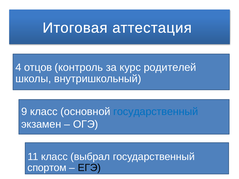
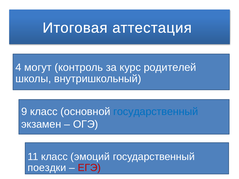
отцов: отцов -> могут (38, 67)
выбрал: выбрал -> эмоций (90, 157)
спортом: спортом -> поездки (47, 168)
ЕГЭ colour: black -> red (89, 168)
